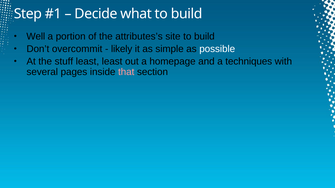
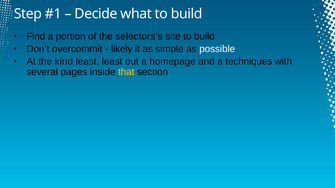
Well: Well -> Find (36, 37)
attributes’s: attributes’s -> selectors’s (139, 37)
stuff: stuff -> kind (64, 62)
that colour: pink -> yellow (126, 72)
